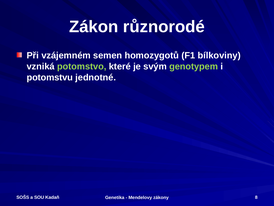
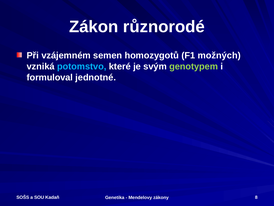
bílkoviny: bílkoviny -> možných (219, 55)
potomstvo colour: light green -> light blue (82, 66)
potomstvu: potomstvu -> formuloval (50, 77)
